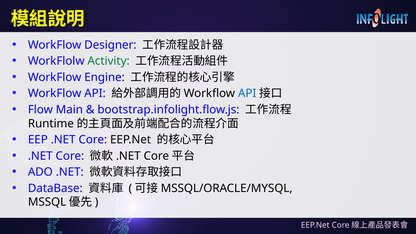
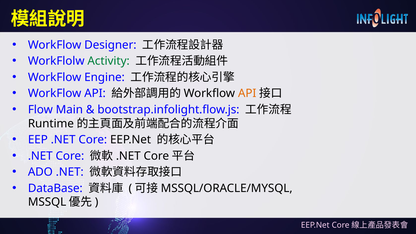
API colour: blue -> orange (247, 93)
